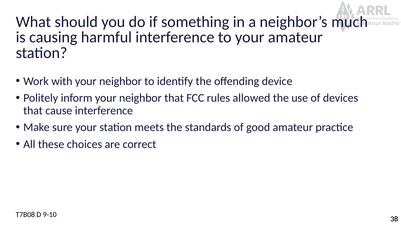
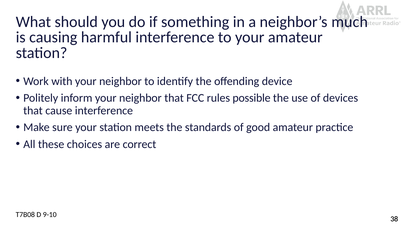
allowed: allowed -> possible (252, 98)
